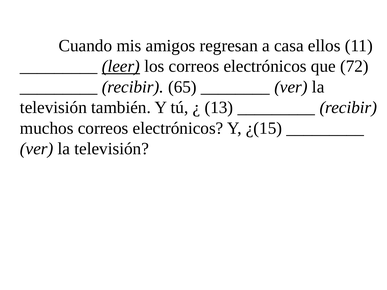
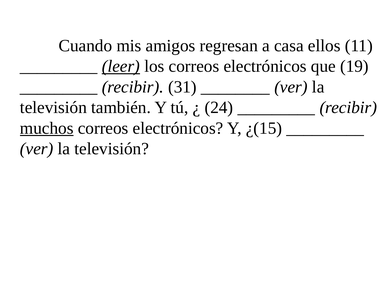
72: 72 -> 19 (354, 66)
65: 65 -> 31 (182, 87)
13: 13 -> 24 (219, 108)
muchos underline: none -> present (47, 128)
